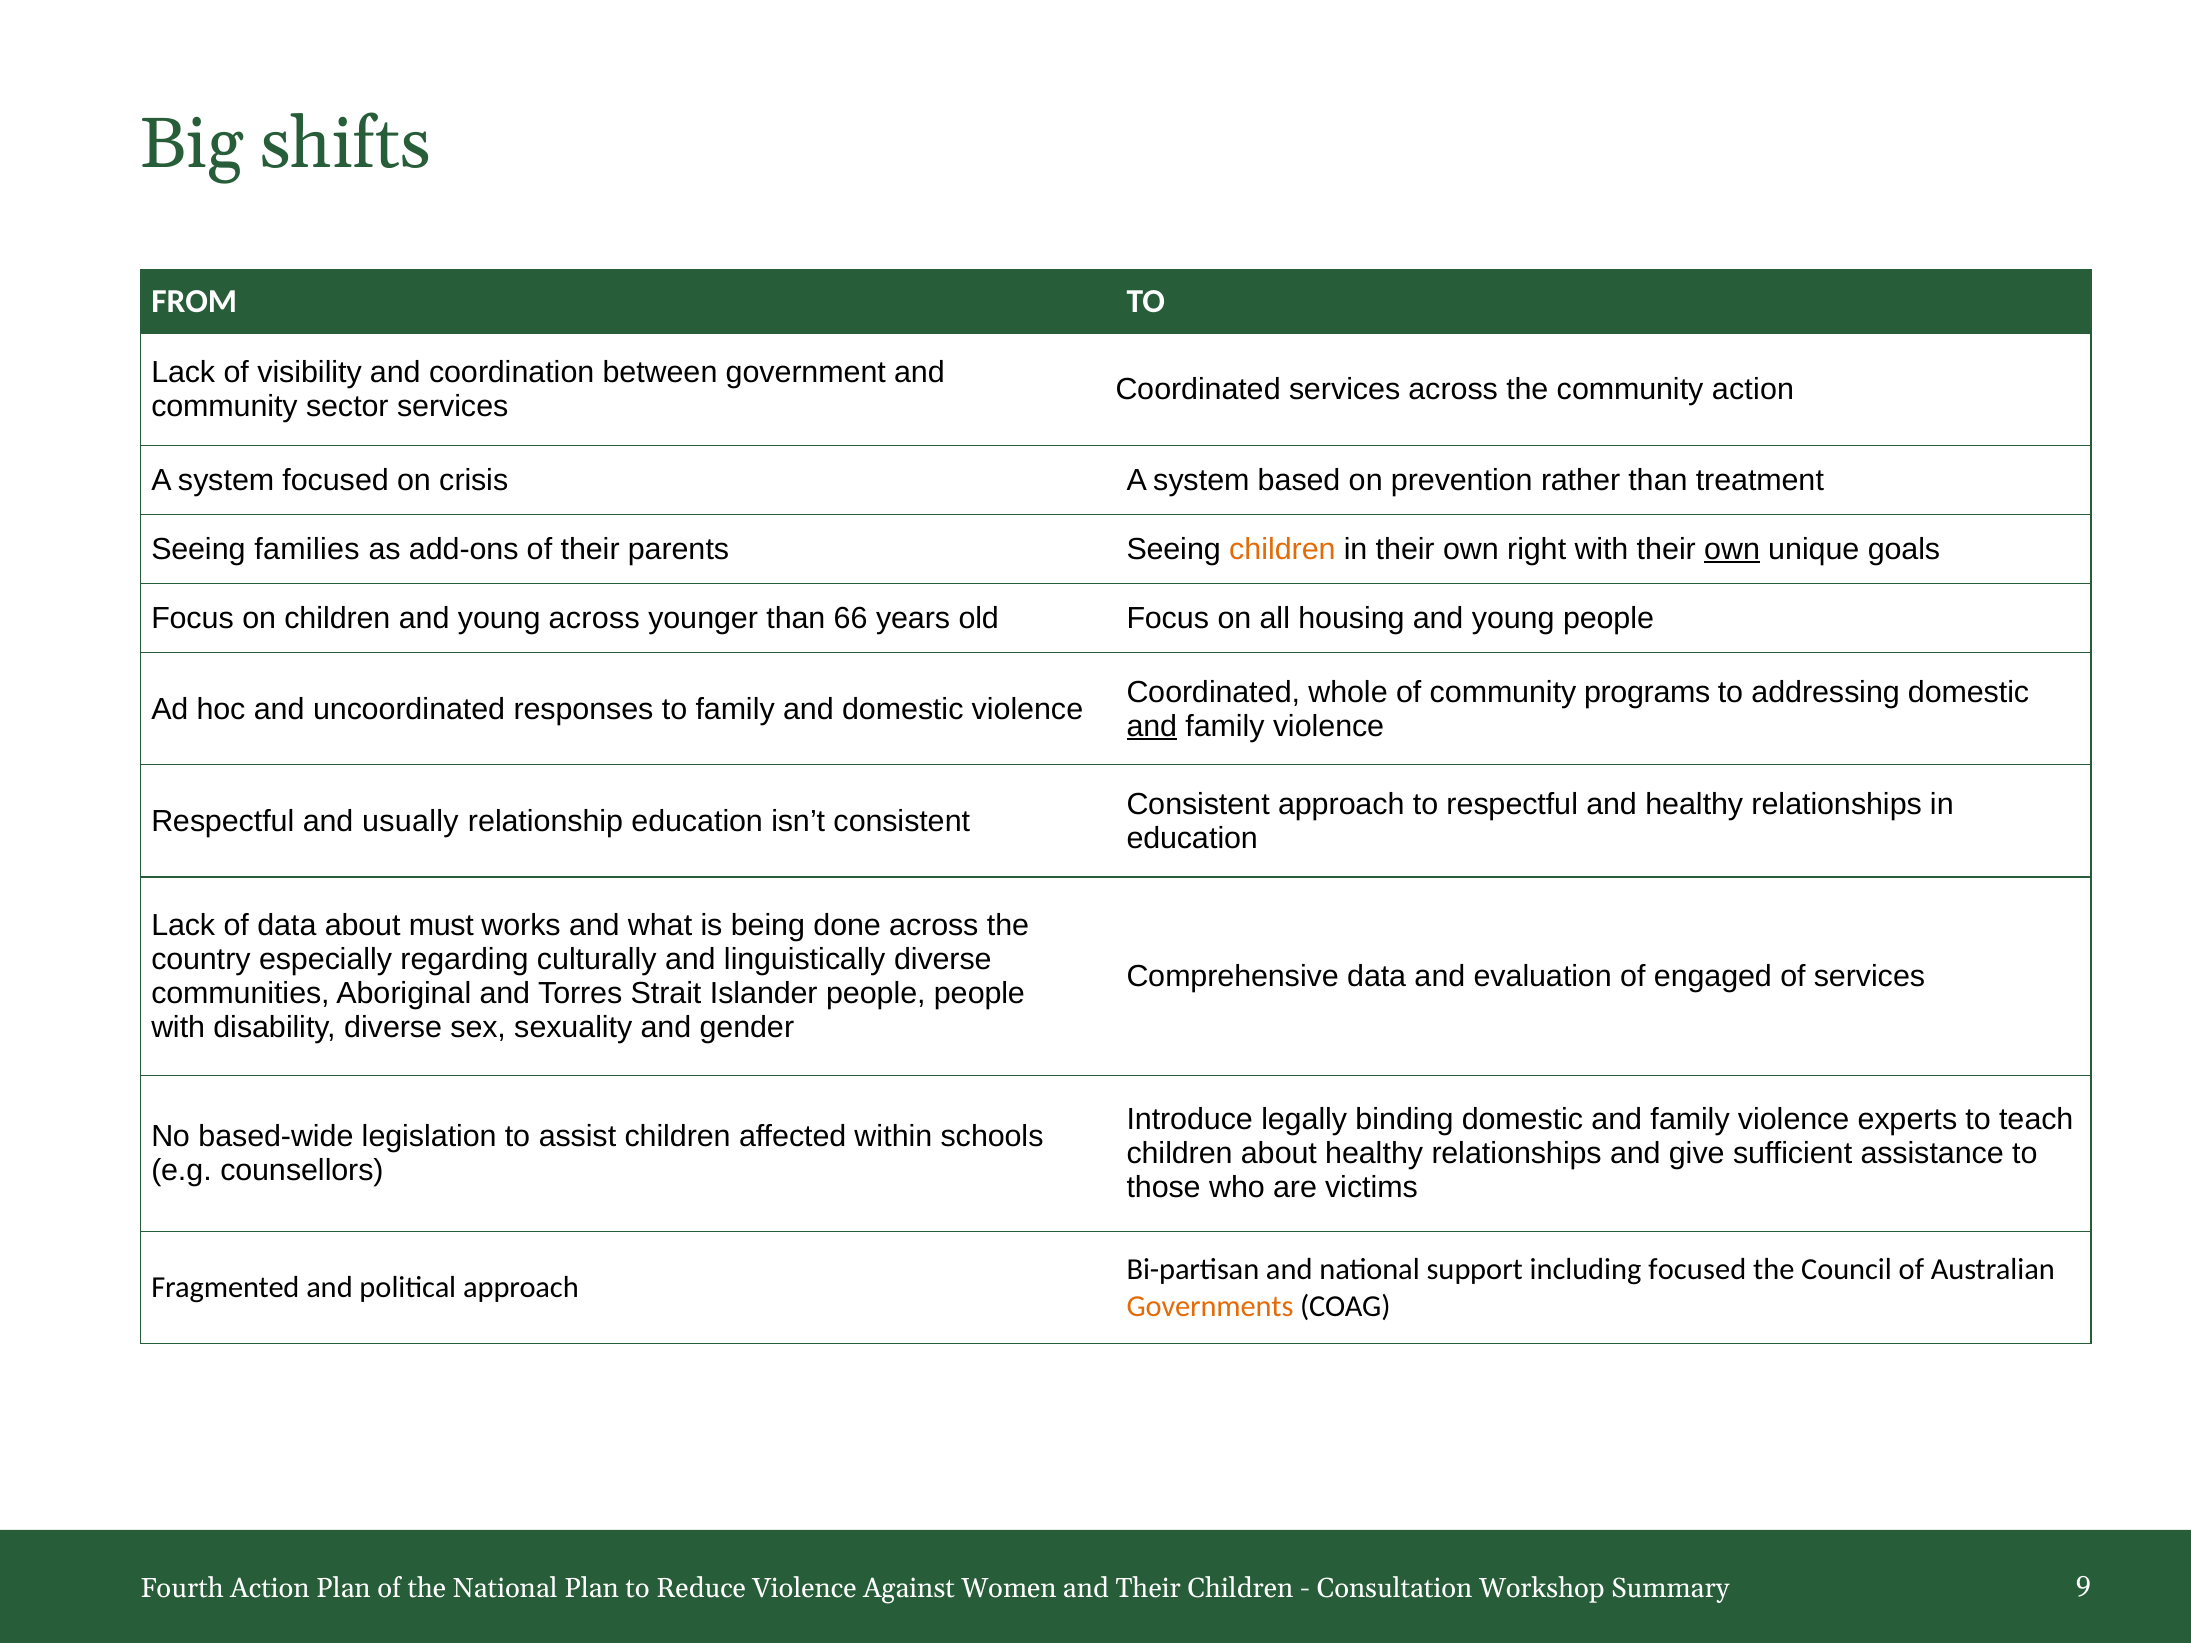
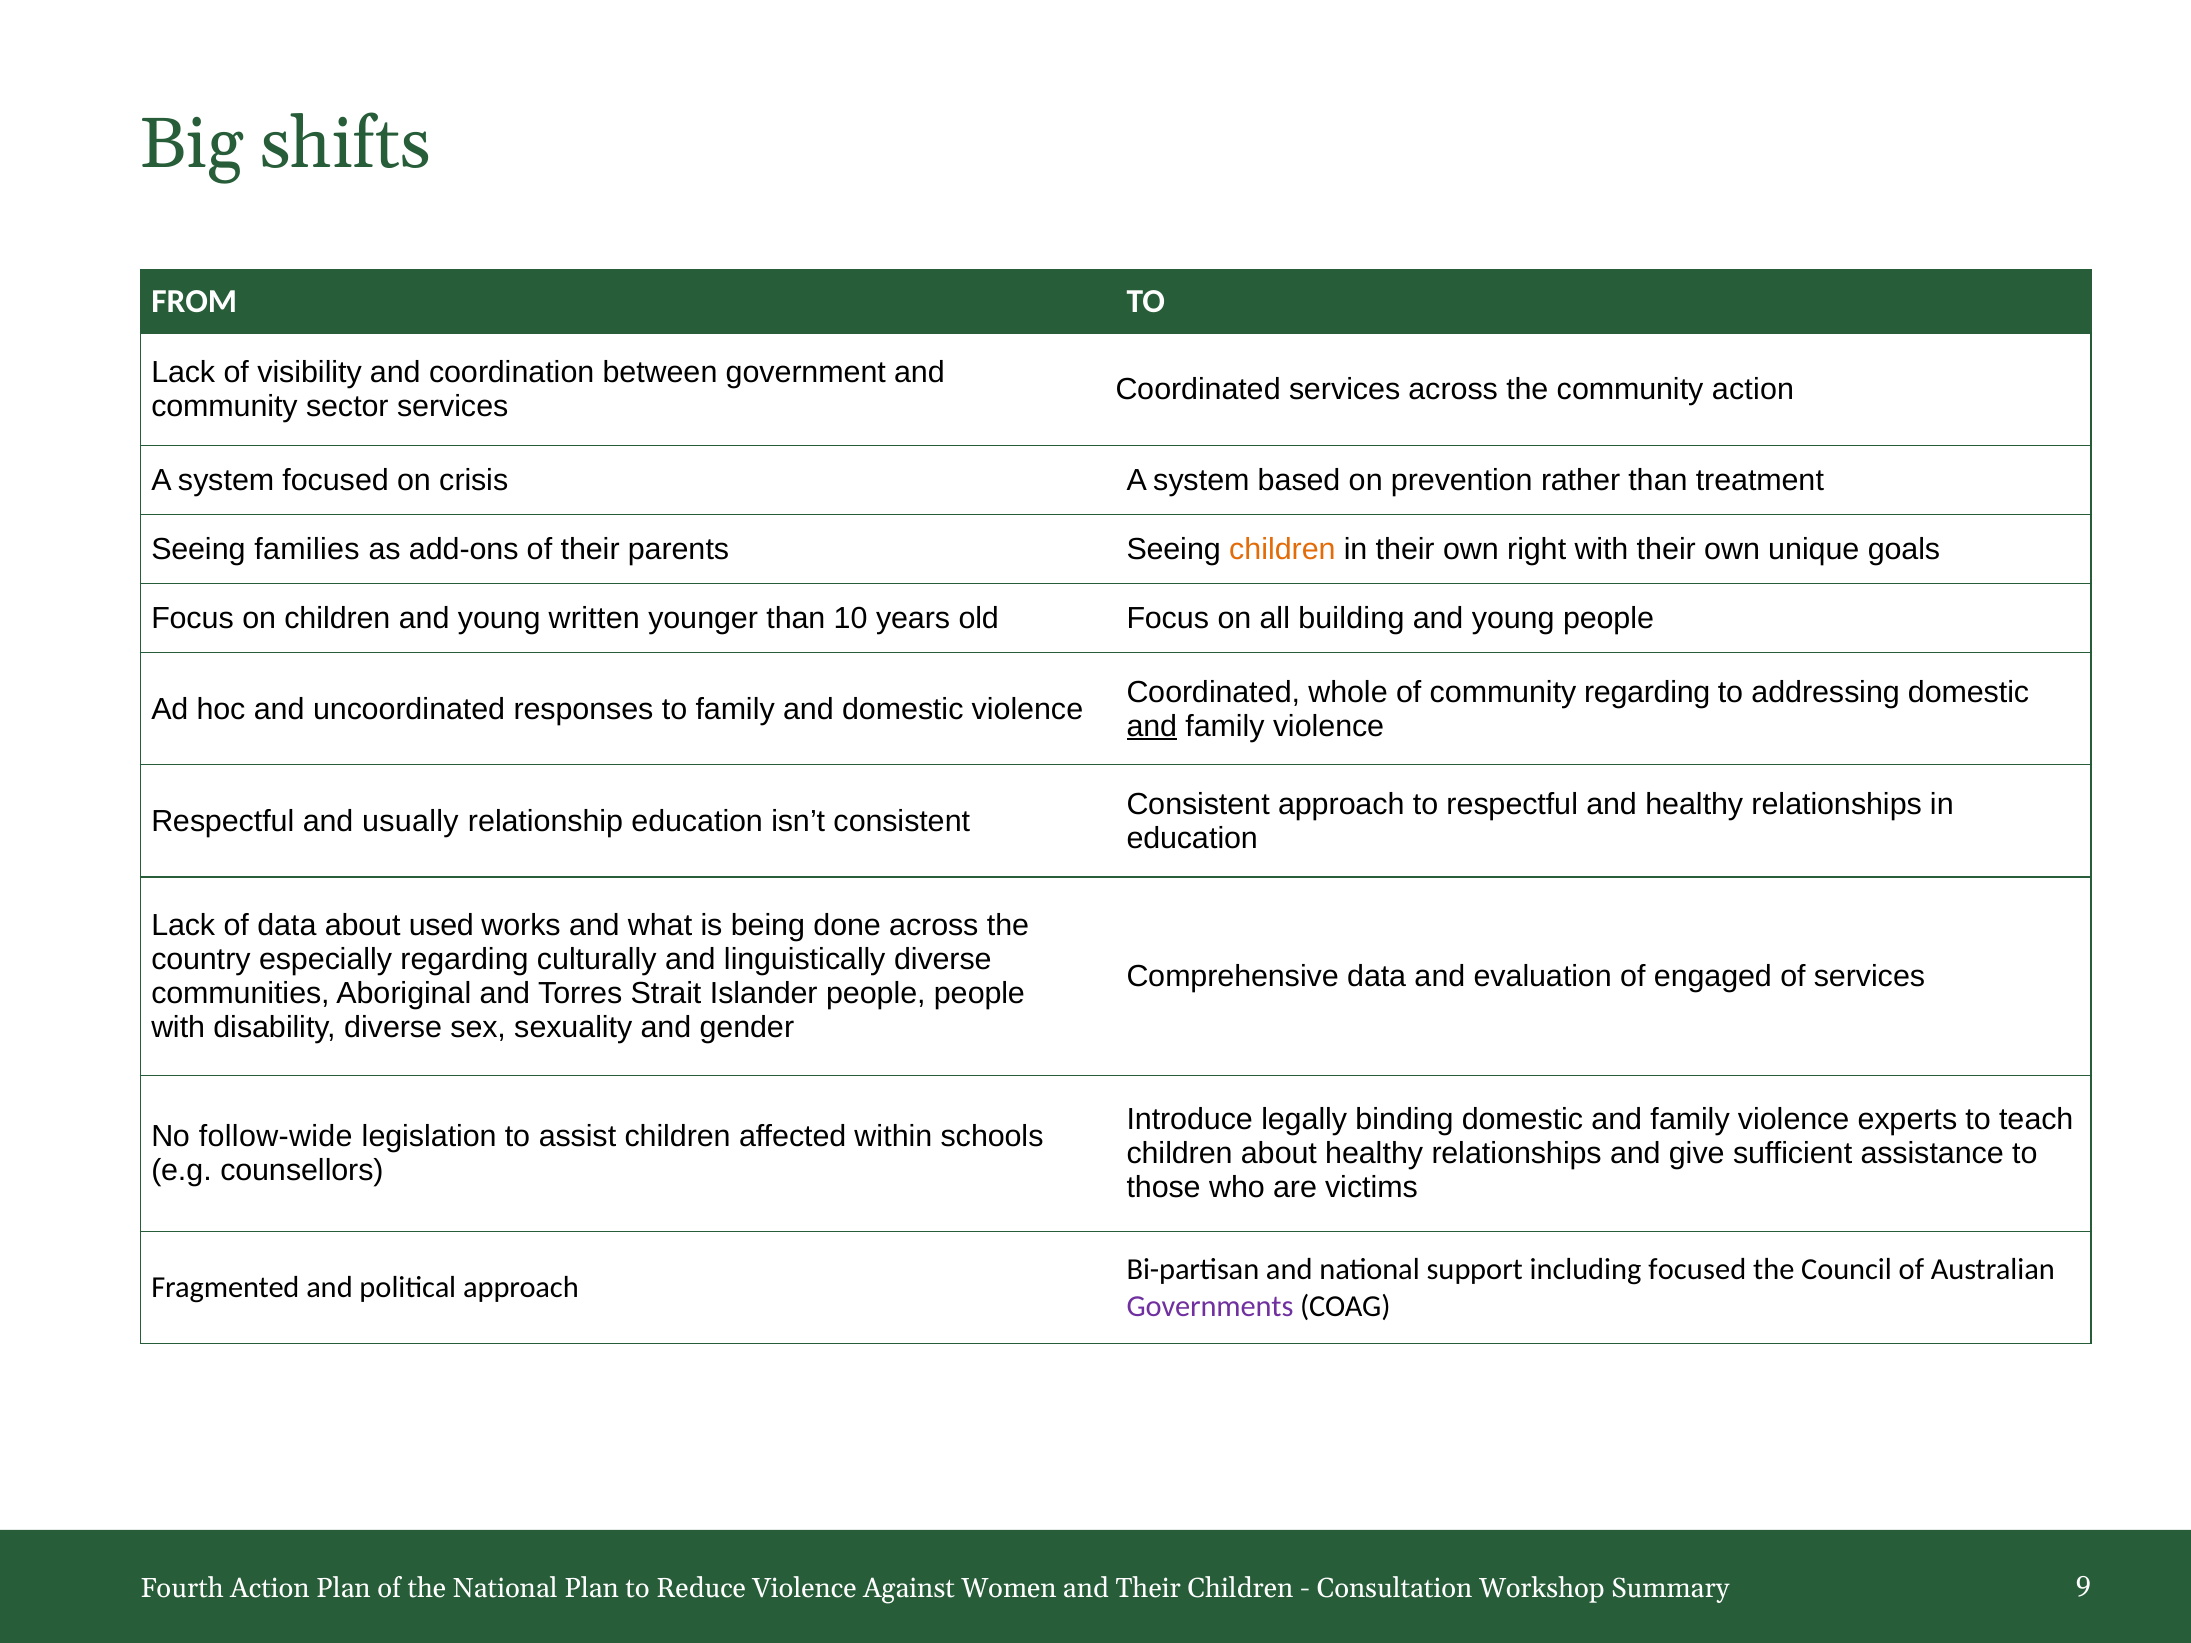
own underline: present -> none (1732, 549)
young across: across -> written (594, 618)
66: 66 -> 10 (851, 618)
housing: housing -> building (1351, 618)
community programs: programs -> regarding (1647, 692)
must: must -> used (441, 926)
based-wide: based-wide -> follow-wide (276, 1137)
Governments colour: orange -> purple (1210, 1306)
